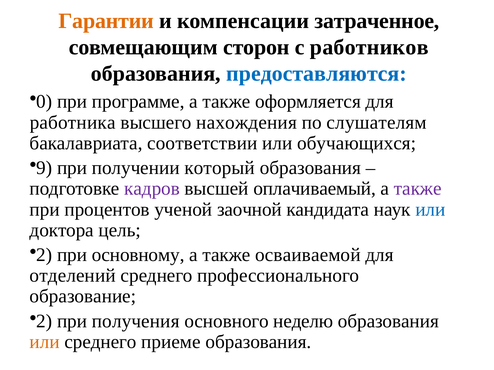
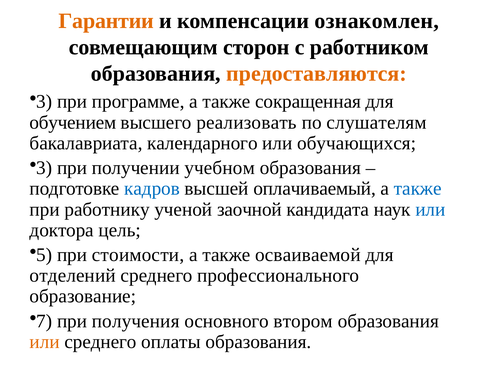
затраченное: затраченное -> ознакомлен (377, 21)
работников: работников -> работником (369, 47)
предоставляются colour: blue -> orange (316, 74)
0: 0 -> 3 (44, 102)
оформляется: оформляется -> сокращенная (308, 102)
работника: работника -> обучением (73, 123)
нахождения: нахождения -> реализовать (247, 123)
соответствии: соответствии -> календарного (202, 143)
9: 9 -> 3 (44, 168)
который: который -> учебном (220, 168)
кадров colour: purple -> blue (152, 189)
также colour: purple -> blue (418, 189)
процентов: процентов -> работнику (107, 210)
2: 2 -> 5 (44, 255)
основному: основному -> стоимости (138, 255)
2: 2 -> 7 (44, 322)
неделю: неделю -> втором (303, 322)
приеме: приеме -> оплаты (171, 342)
